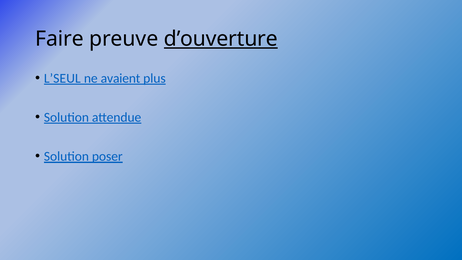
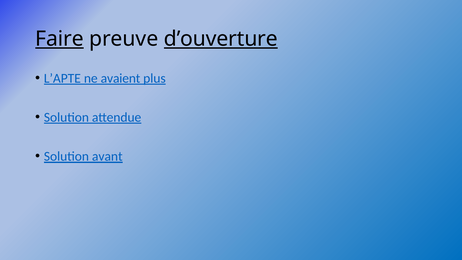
Faire underline: none -> present (60, 39)
L’SEUL: L’SEUL -> L’APTE (62, 78)
poser: poser -> avant (107, 156)
